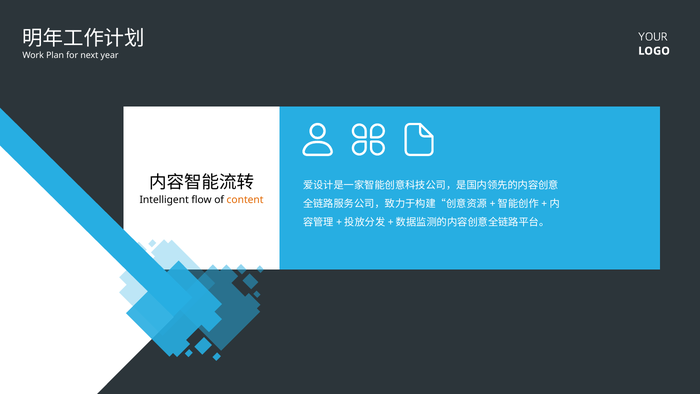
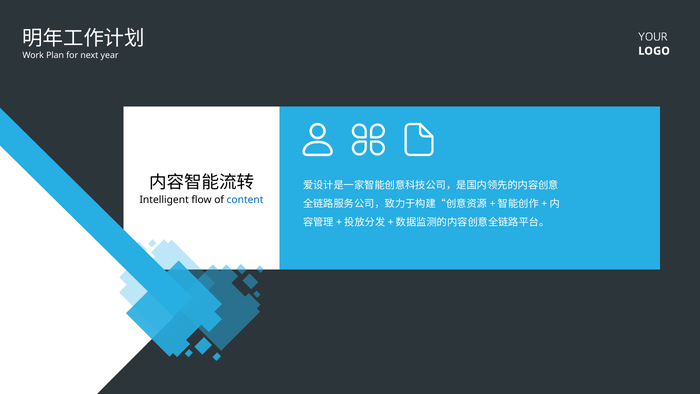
content colour: orange -> blue (245, 200)
